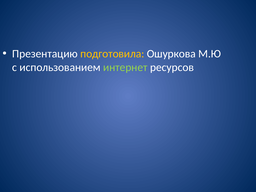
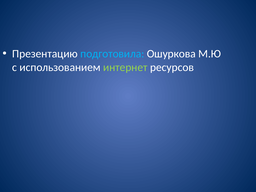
подготовила colour: yellow -> light blue (112, 54)
